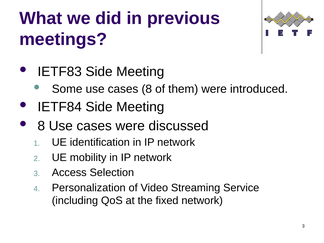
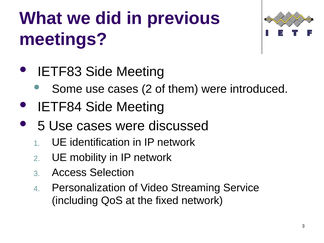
cases 8: 8 -> 2 (147, 89)
8: 8 -> 5 (41, 126)
